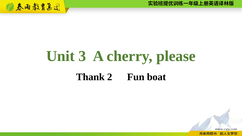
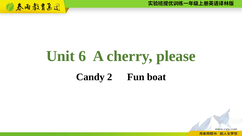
3: 3 -> 6 (82, 56)
Thank: Thank -> Candy (90, 77)
